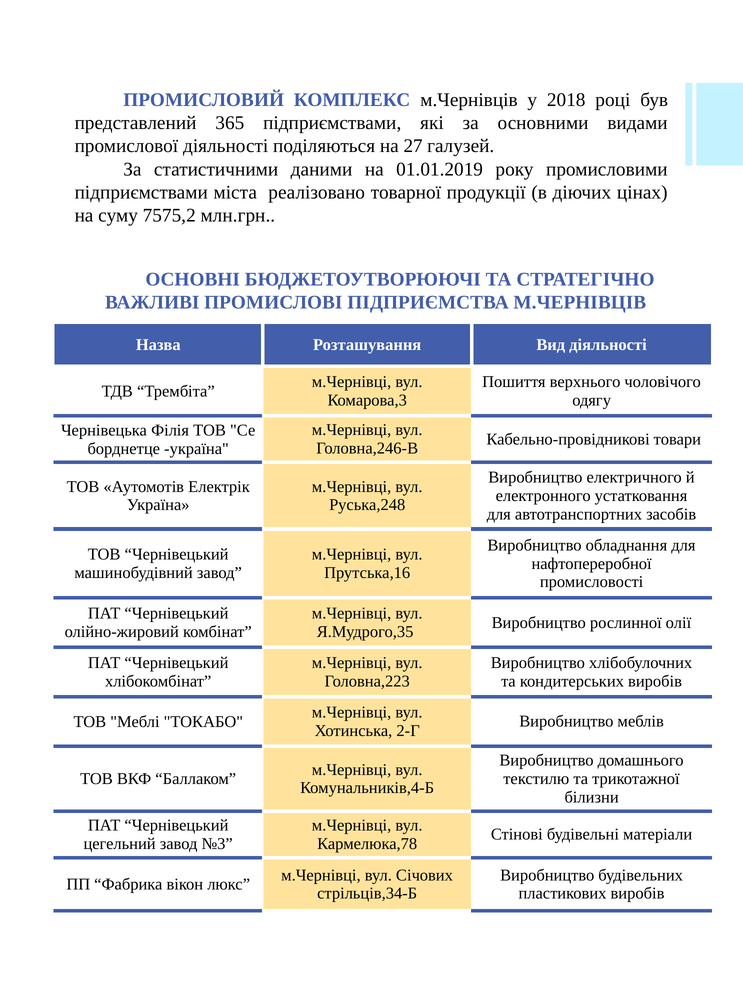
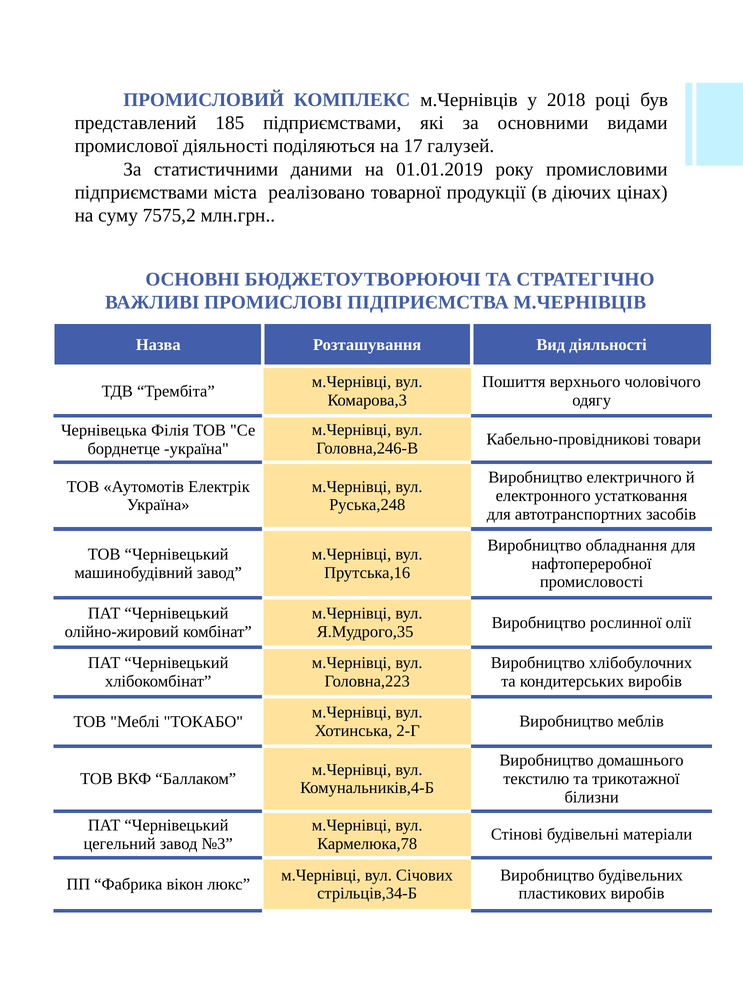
365: 365 -> 185 (230, 123)
27: 27 -> 17 (413, 146)
